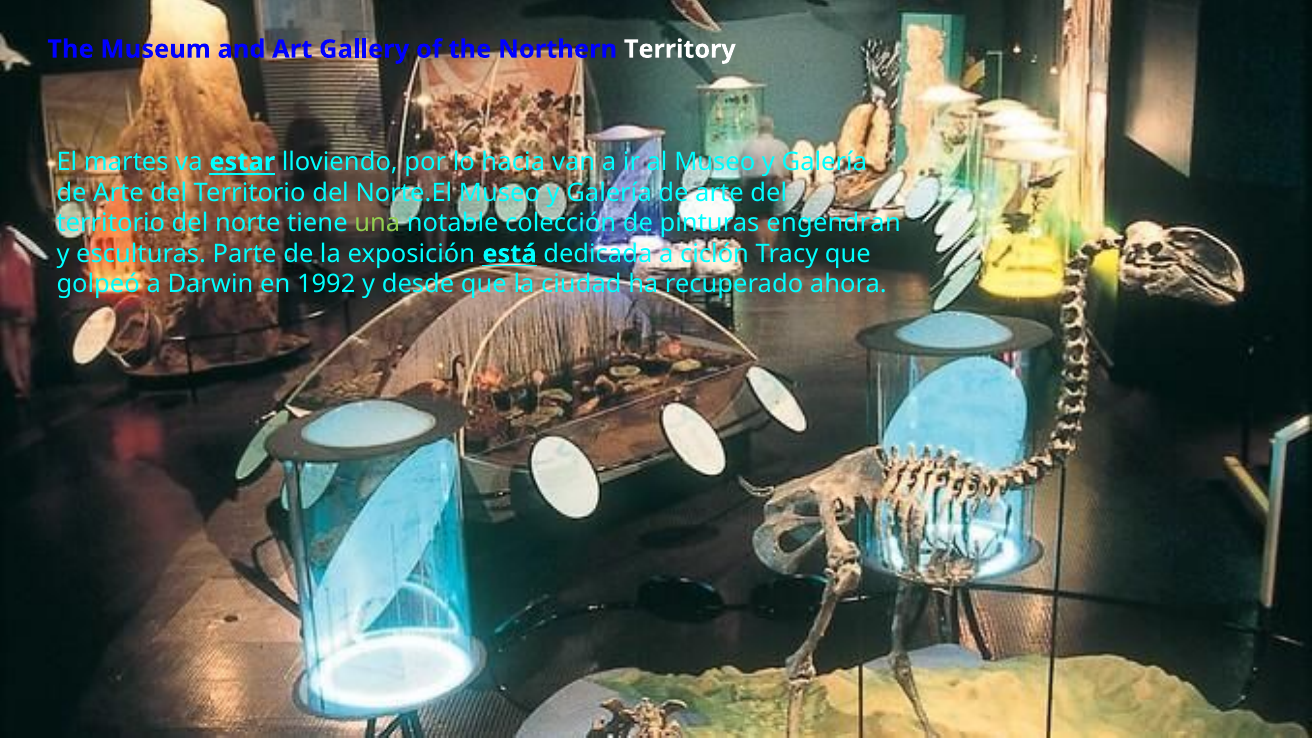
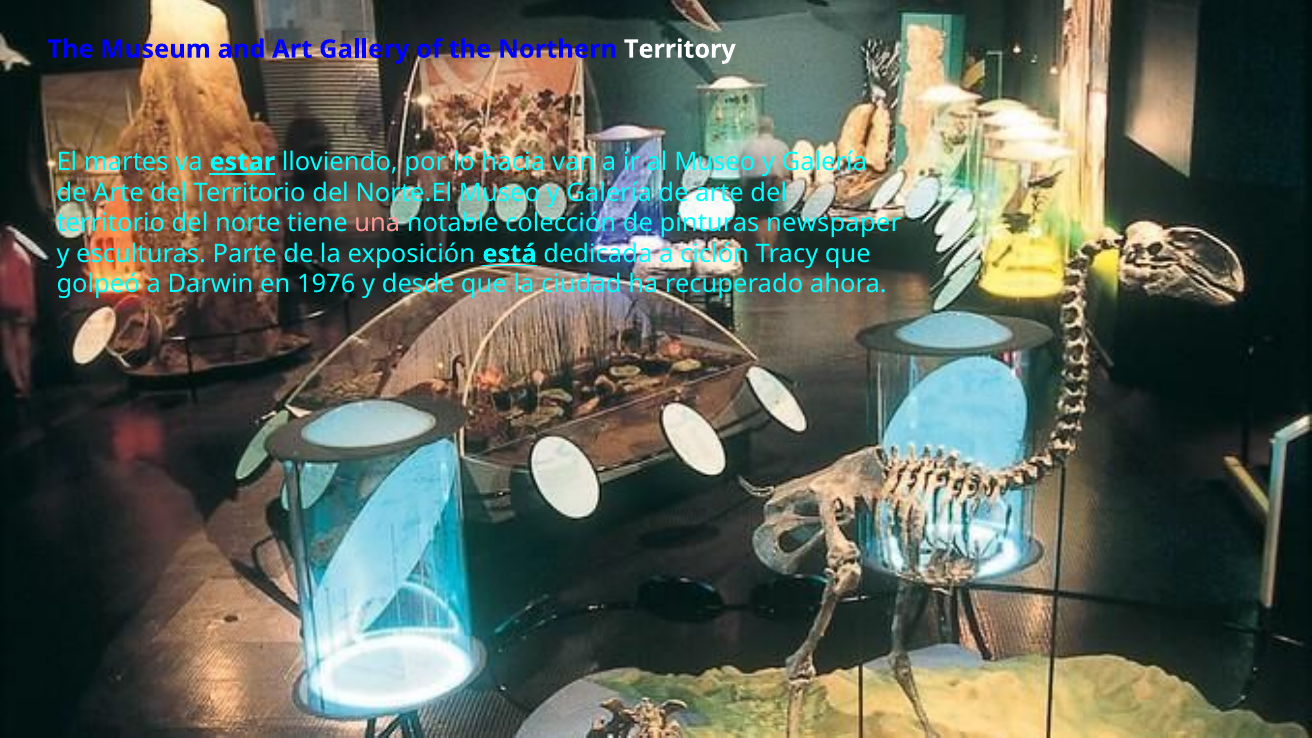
una colour: light green -> pink (377, 223)
engendran: engendran -> newspaper (834, 223)
1992: 1992 -> 1976 (326, 285)
